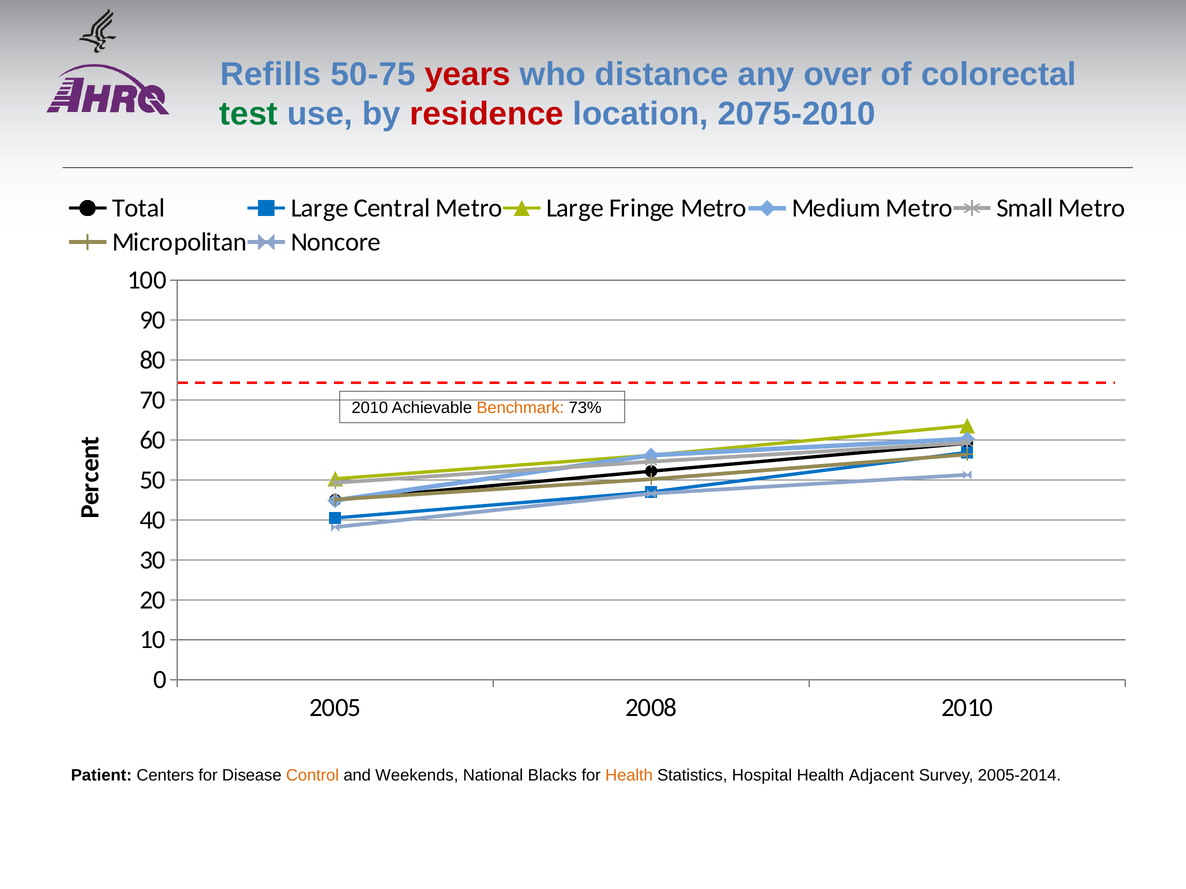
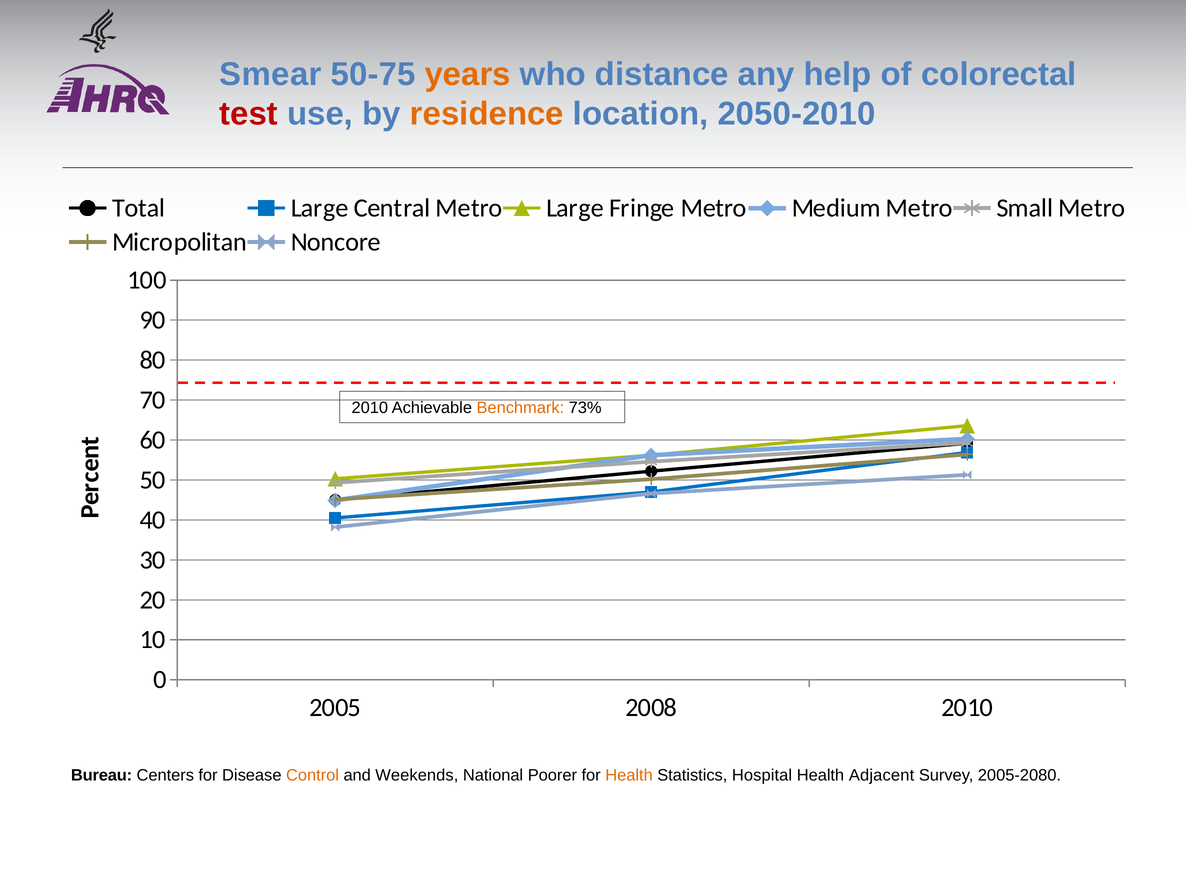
Refills: Refills -> Smear (270, 74)
years colour: red -> orange (468, 74)
over: over -> help (838, 74)
test colour: green -> red (249, 114)
residence colour: red -> orange (487, 114)
2075-2010: 2075-2010 -> 2050-2010 (797, 114)
Patient: Patient -> Bureau (102, 776)
Blacks: Blacks -> Poorer (552, 776)
2005-2014: 2005-2014 -> 2005-2080 (1019, 776)
